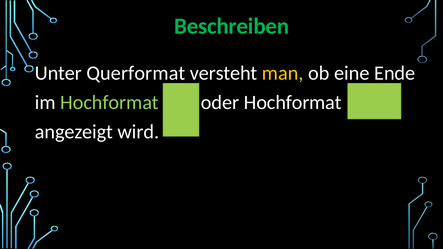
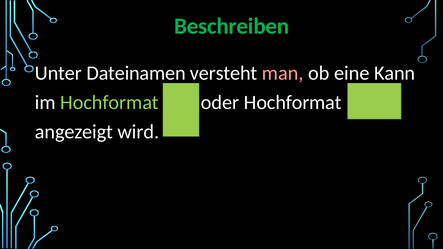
Querformat: Querformat -> Dateinamen (136, 73)
man colour: yellow -> pink (283, 73)
Ende: Ende -> Kann (395, 73)
